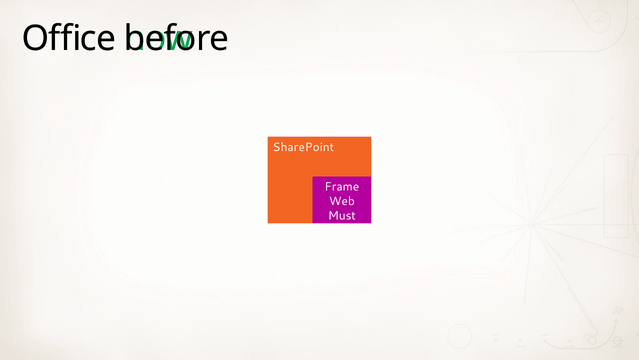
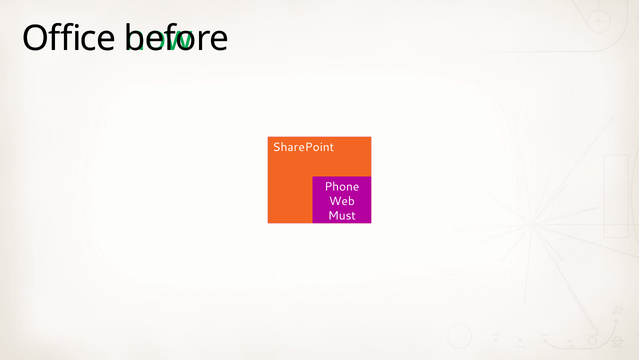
Frame: Frame -> Phone (342, 187)
